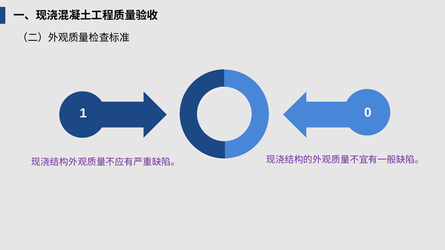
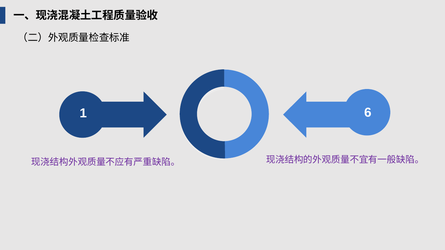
0: 0 -> 6 (368, 113)
